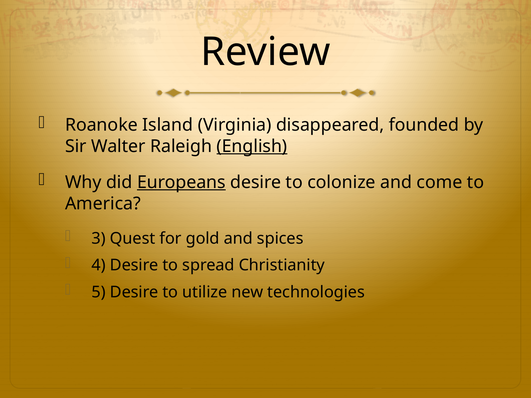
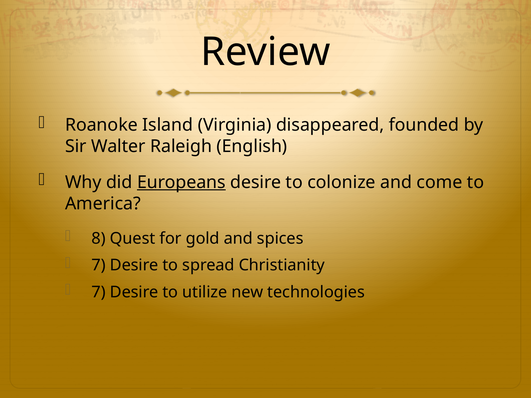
English underline: present -> none (252, 146)
3: 3 -> 8 (99, 239)
4: 4 -> 7 (99, 265)
5: 5 -> 7 (99, 292)
